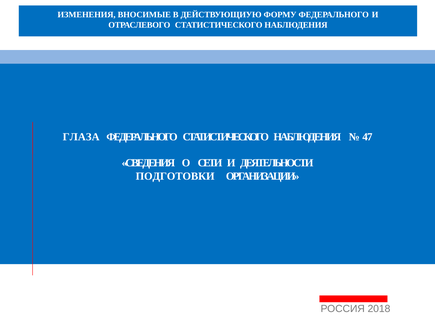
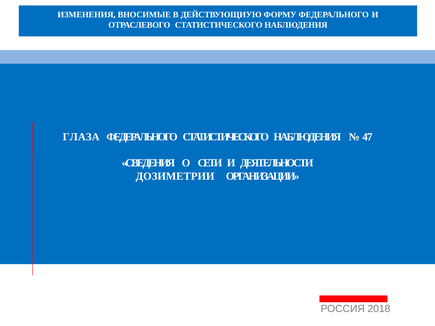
ПОДГОТОВКИ: ПОДГОТОВКИ -> ДОЗИМЕТРИИ (175, 176)
